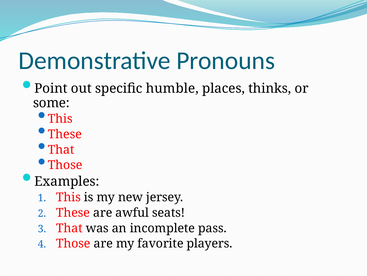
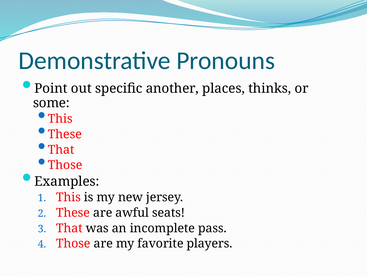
humble: humble -> another (172, 88)
